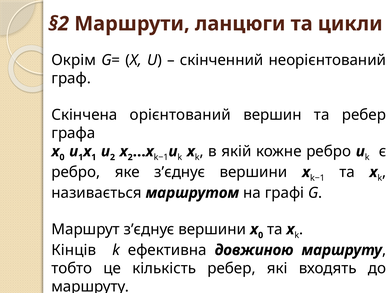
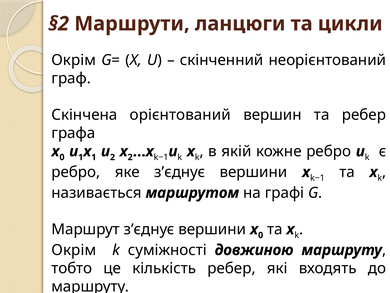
Кінців: Кінців -> Окрім (74, 250)
ефективна: ефективна -> суміжності (167, 250)
